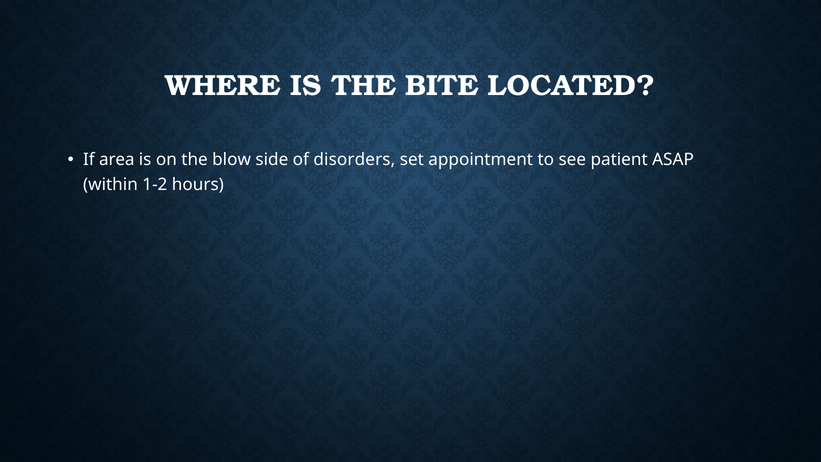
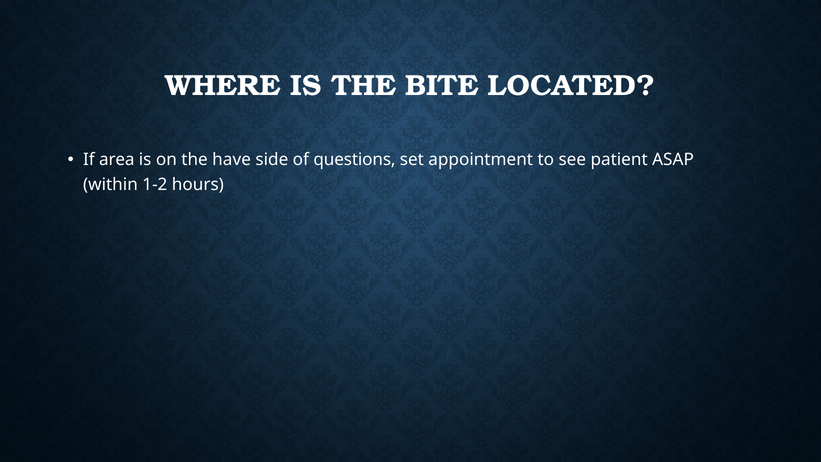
blow: blow -> have (232, 160)
disorders: disorders -> questions (354, 160)
